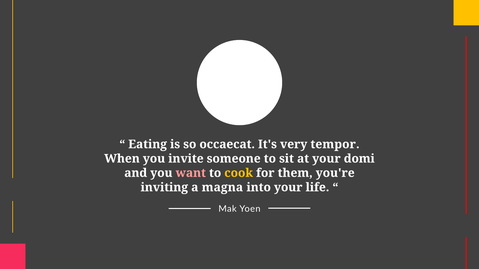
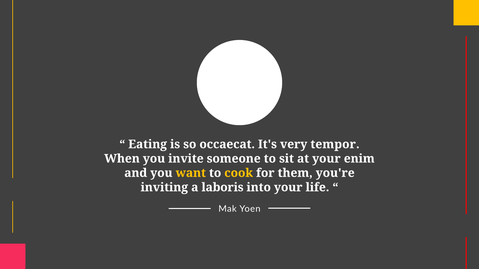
domi: domi -> enim (359, 159)
want colour: pink -> yellow (191, 173)
magna: magna -> laboris (223, 188)
